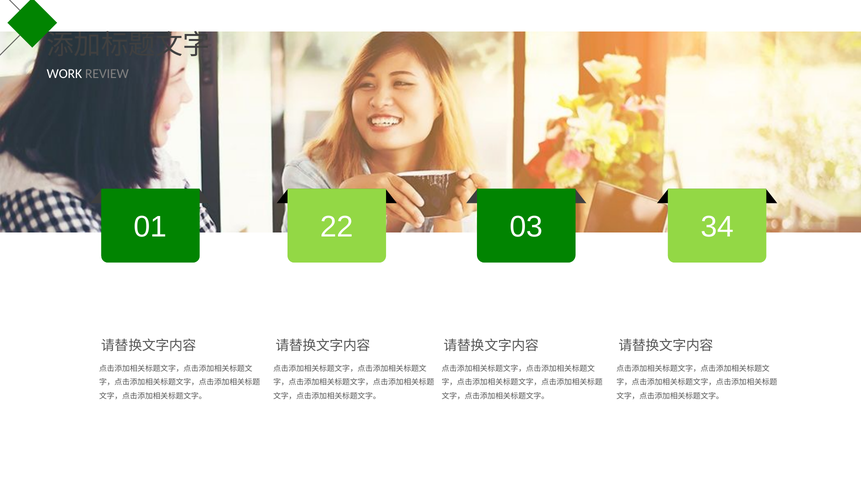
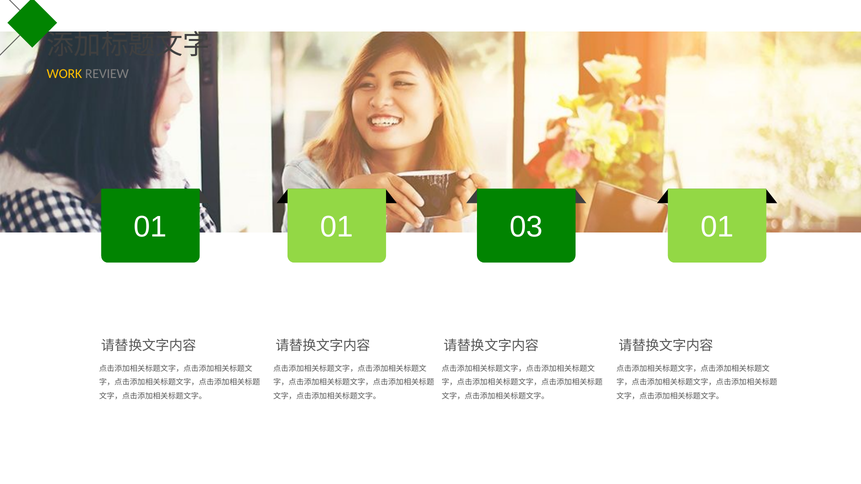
WORK colour: white -> yellow (64, 74)
01 22: 22 -> 01 (337, 227)
03 34: 34 -> 01 (717, 227)
